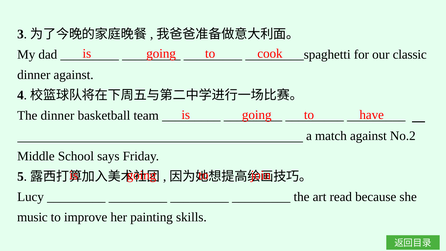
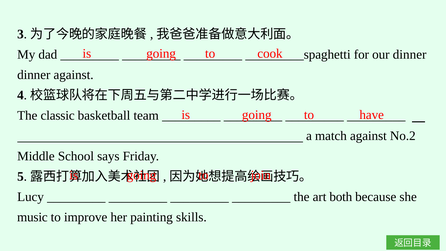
our classic: classic -> dinner (410, 55)
The dinner: dinner -> classic (58, 116)
read: read -> both (341, 197)
